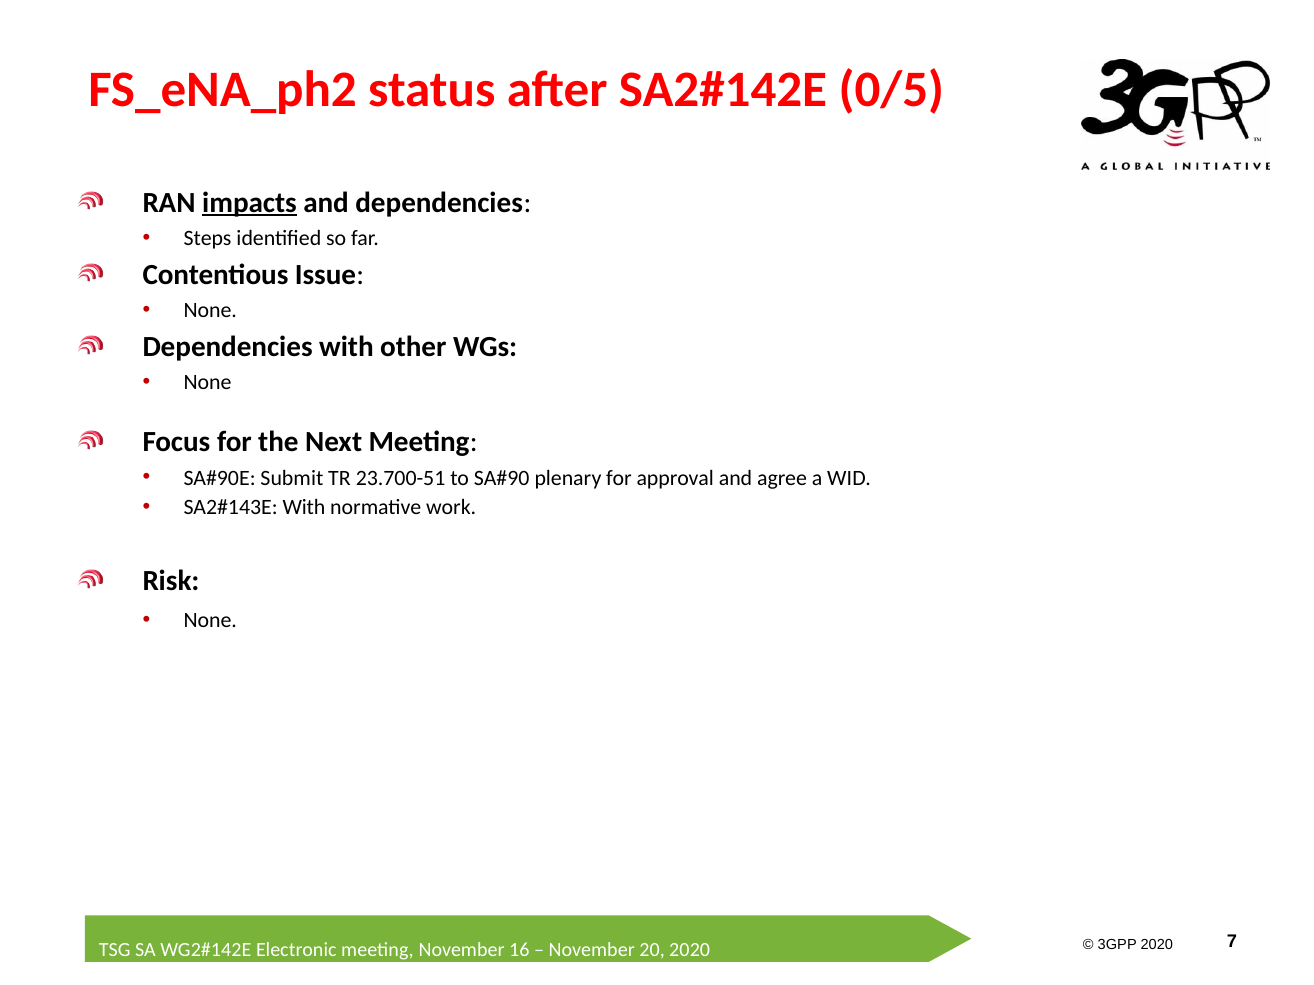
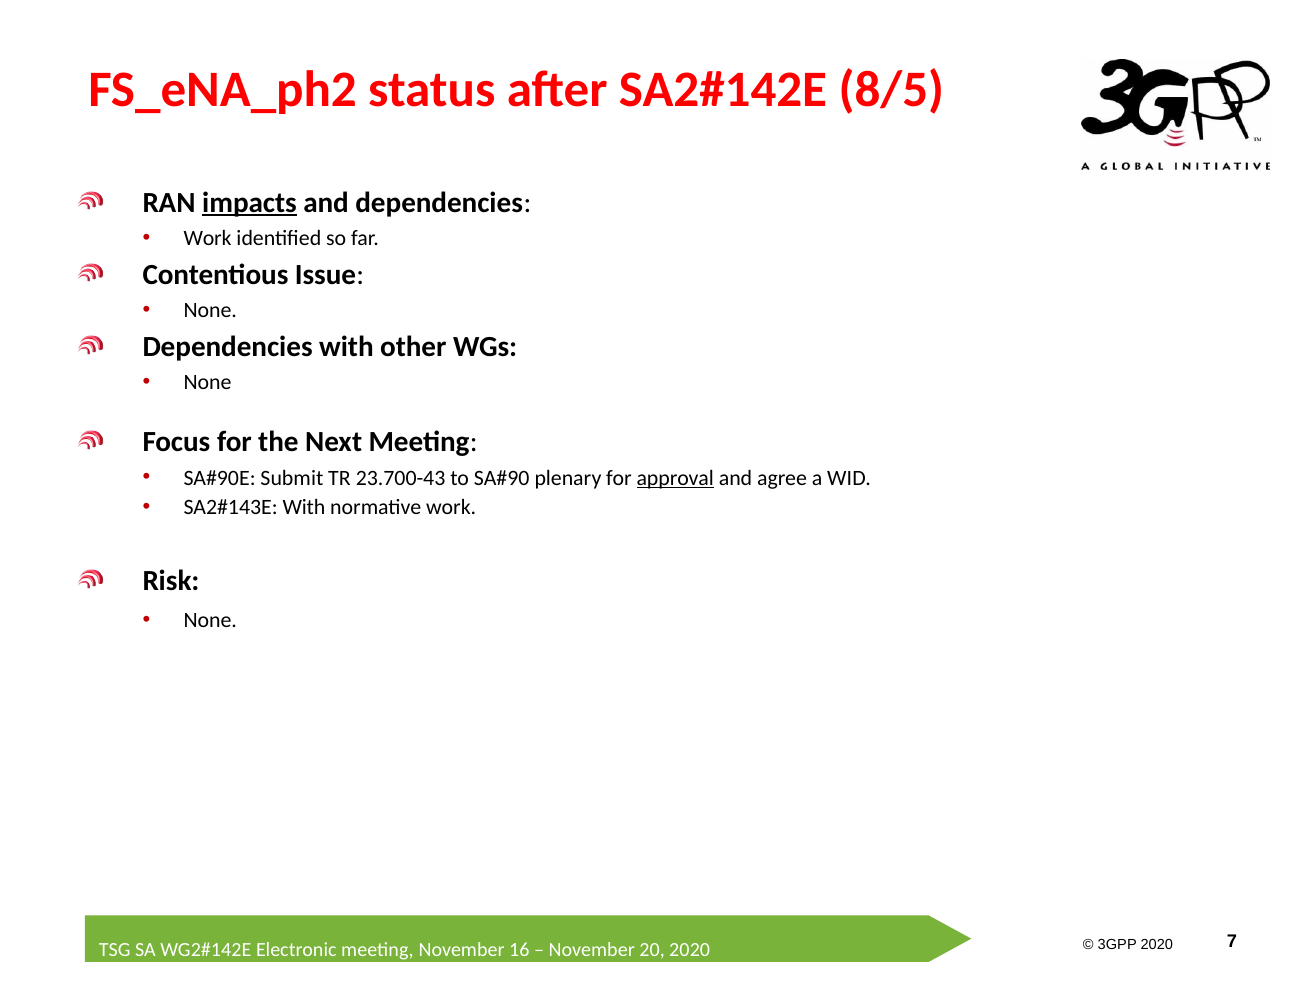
0/5: 0/5 -> 8/5 (891, 90)
Steps: Steps -> Work (208, 238)
23.700-51: 23.700-51 -> 23.700-43 (401, 478)
approval underline: none -> present (675, 478)
